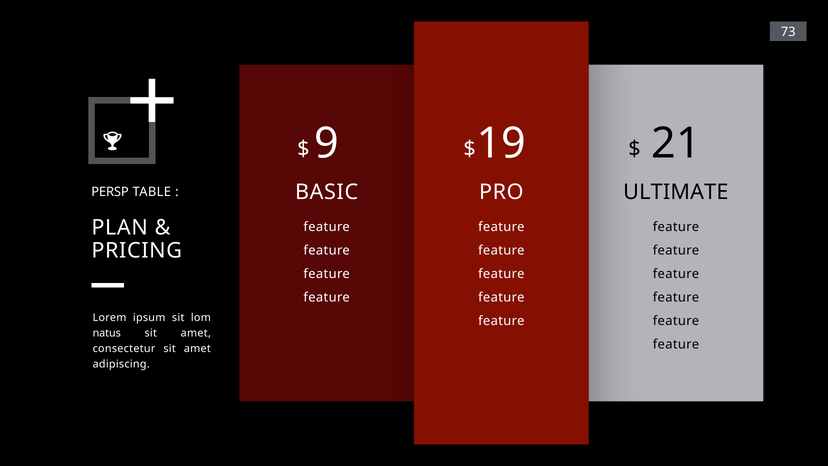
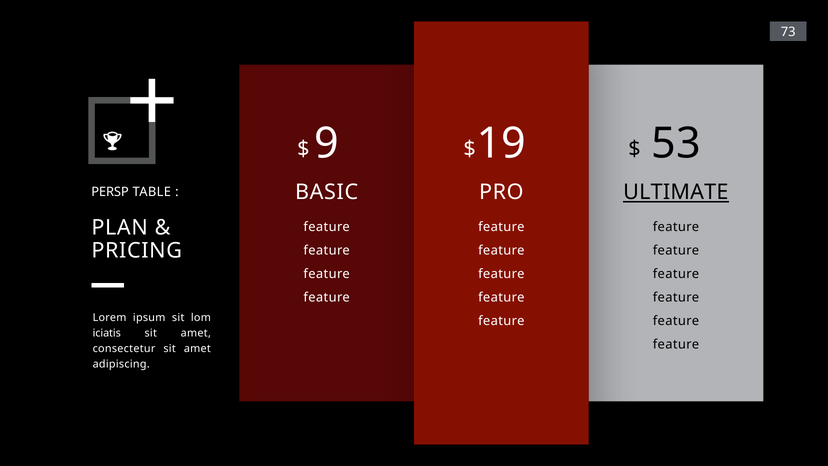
21: 21 -> 53 (676, 144)
ULTIMATE underline: none -> present (676, 192)
natus: natus -> iciatis (107, 333)
